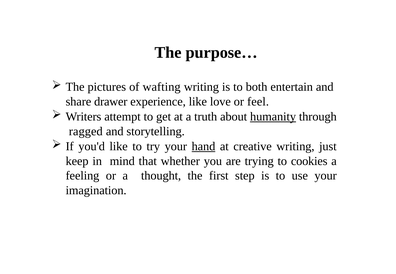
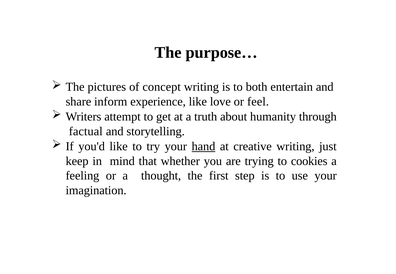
wafting: wafting -> concept (162, 87)
drawer: drawer -> inform (111, 102)
humanity underline: present -> none (273, 117)
ragged: ragged -> factual (86, 131)
